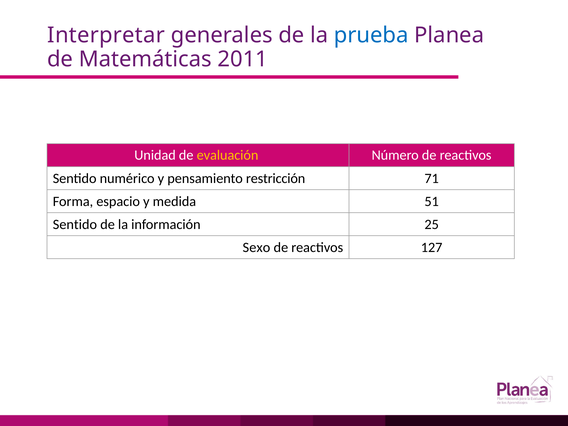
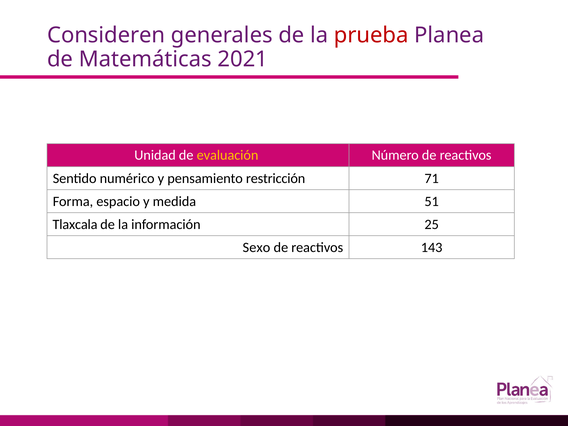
Interpretar: Interpretar -> Consideren (106, 35)
prueba colour: blue -> red (371, 35)
2011: 2011 -> 2021 (243, 59)
Sentido: Sentido -> Tlaxcala (75, 224)
127: 127 -> 143 (432, 247)
